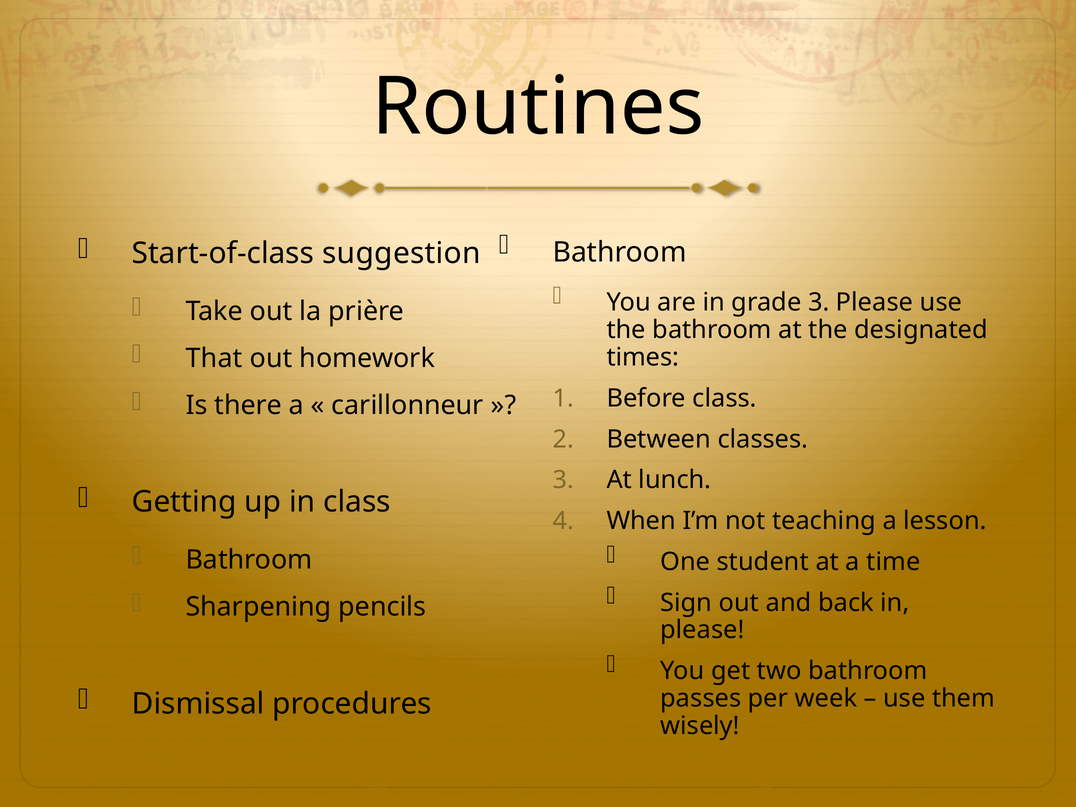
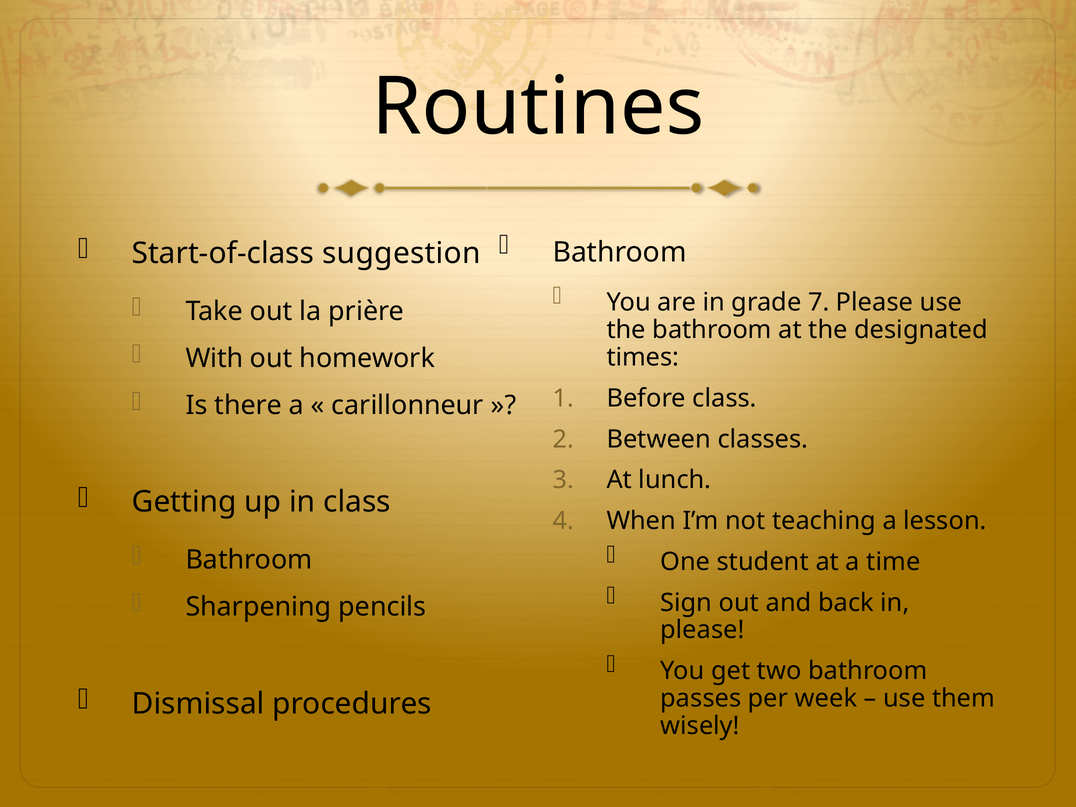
grade 3: 3 -> 7 (819, 302)
That: That -> With (214, 358)
